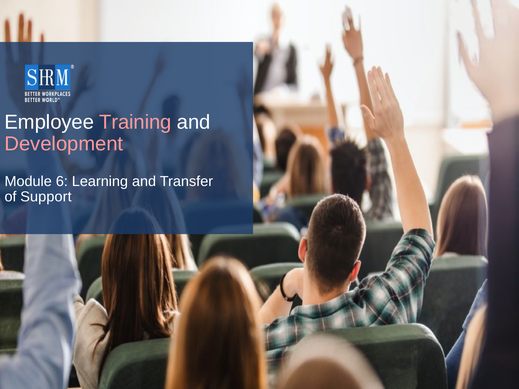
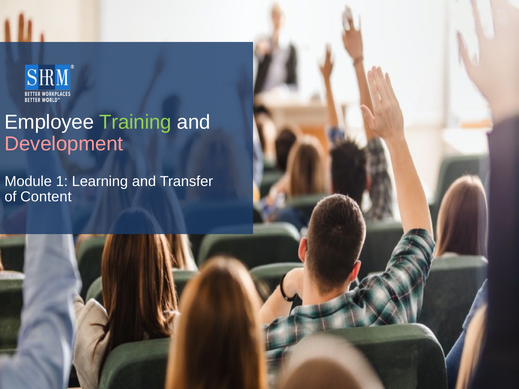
Training colour: pink -> light green (135, 122)
6: 6 -> 1 (62, 181)
Support: Support -> Content (46, 197)
